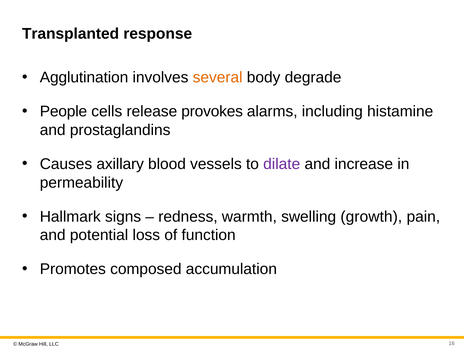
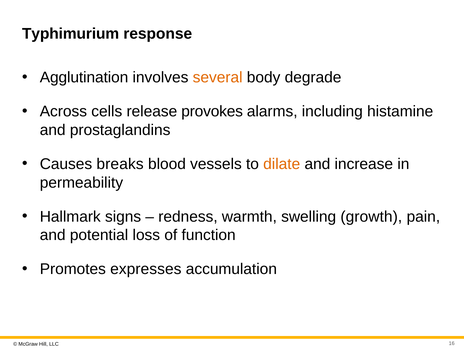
Transplanted: Transplanted -> Typhimurium (71, 34)
People: People -> Across (63, 111)
axillary: axillary -> breaks (120, 164)
dilate colour: purple -> orange (282, 164)
composed: composed -> expresses (146, 269)
